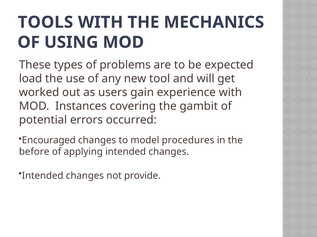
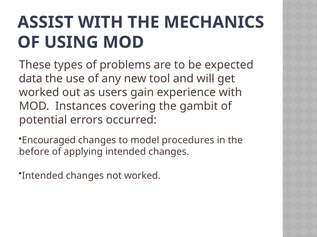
TOOLS: TOOLS -> ASSIST (45, 22)
load: load -> data (31, 79)
not provide: provide -> worked (142, 176)
